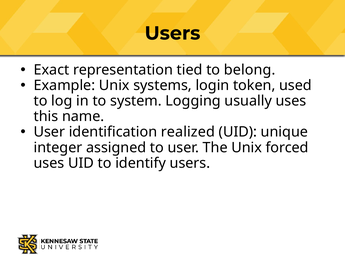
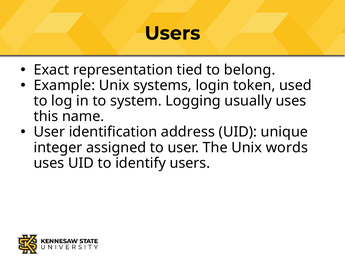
realized: realized -> address (188, 132)
forced: forced -> words (287, 147)
